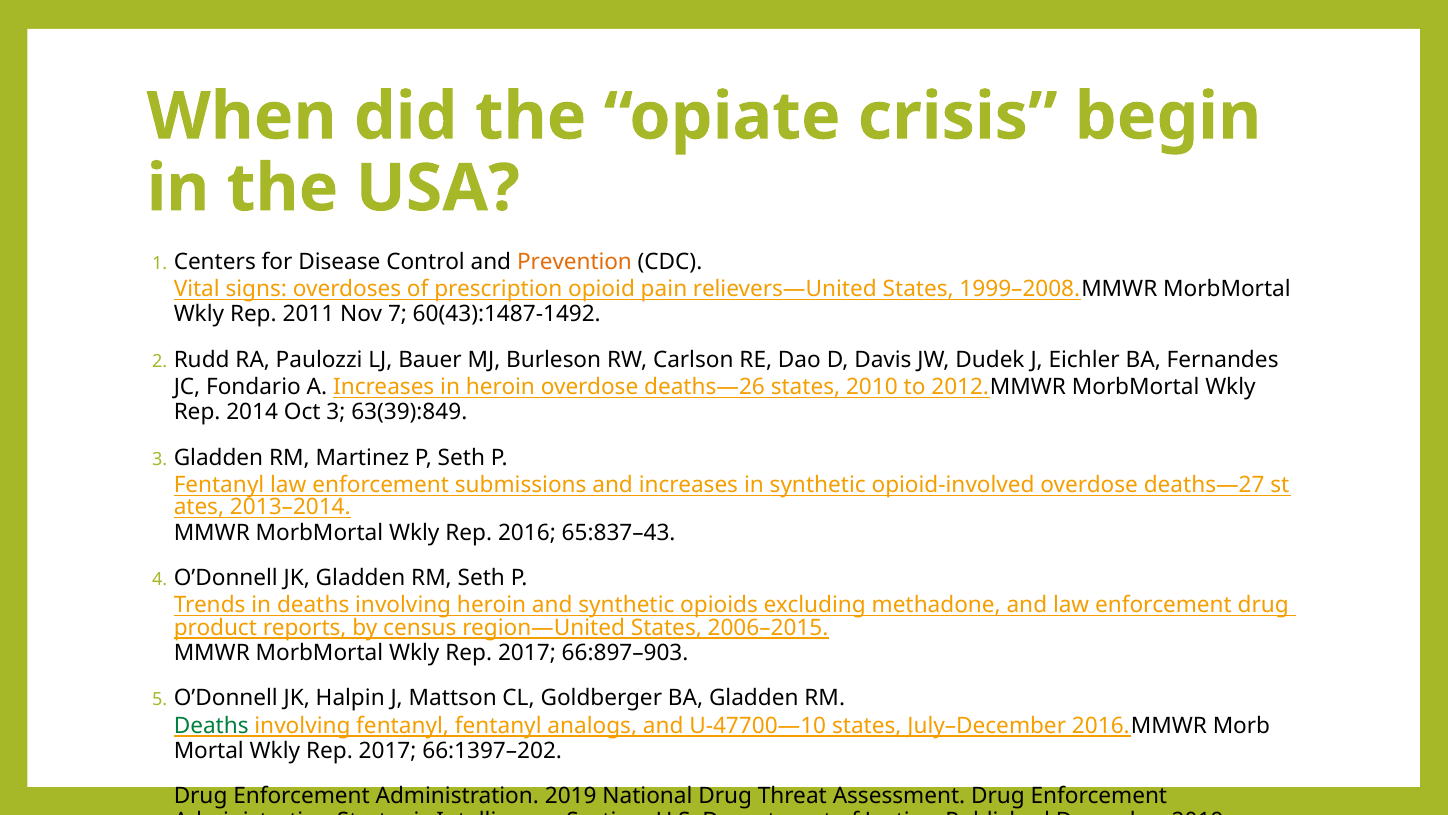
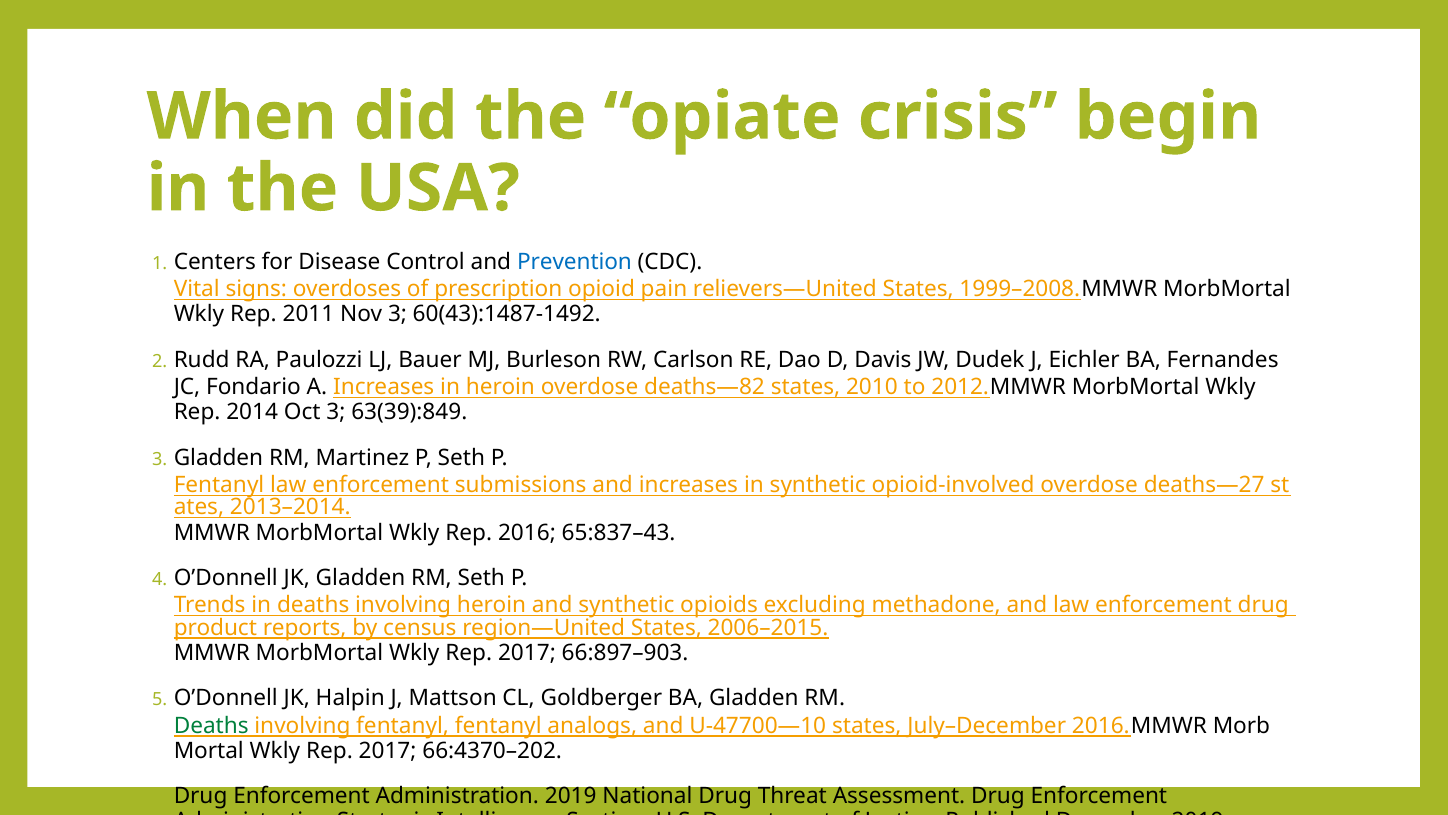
Prevention colour: orange -> blue (574, 262)
Nov 7: 7 -> 3 (397, 314)
deaths—26: deaths—26 -> deaths—82 (705, 387)
66:1397–202: 66:1397–202 -> 66:4370–202 (492, 750)
